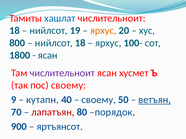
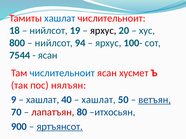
ярхус colour: orange -> black (103, 31)
нийлсот 18: 18 -> 94 (80, 43)
1800: 1800 -> 7544 (20, 55)
числительноит colour: purple -> blue (62, 73)
пос своему: своему -> нялъян (69, 86)
кутапн: кутапн -> хашлат (43, 100)
своему: своему -> хашлат (99, 100)
порядок: порядок -> итхосьян (112, 112)
яртъянсот underline: none -> present (60, 127)
